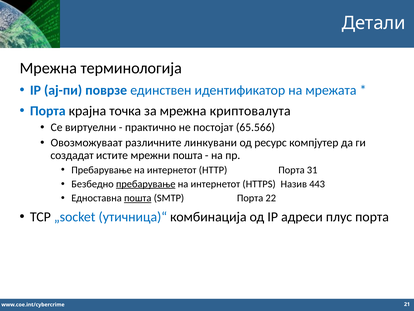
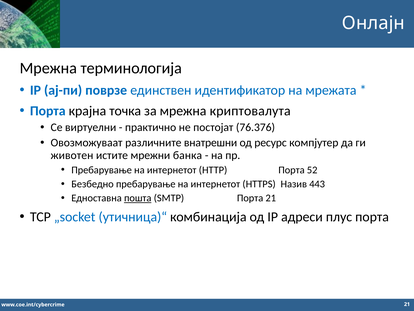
Детали: Детали -> Онлајн (373, 23)
65.566: 65.566 -> 76.376 (255, 127)
линкувани: линкувани -> внатрешни (211, 143)
создадат: создадат -> животен (72, 155)
мрежни пошта: пошта -> банка (188, 155)
31: 31 -> 52 (312, 170)
пребарување underline: present -> none (146, 184)
Порта 22: 22 -> 21 (271, 198)
